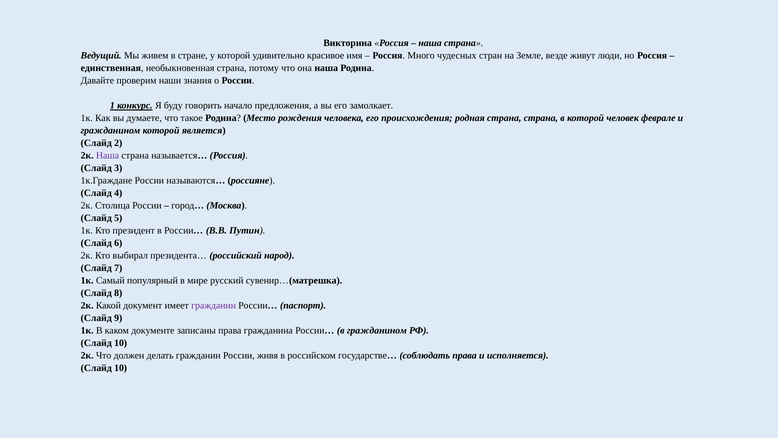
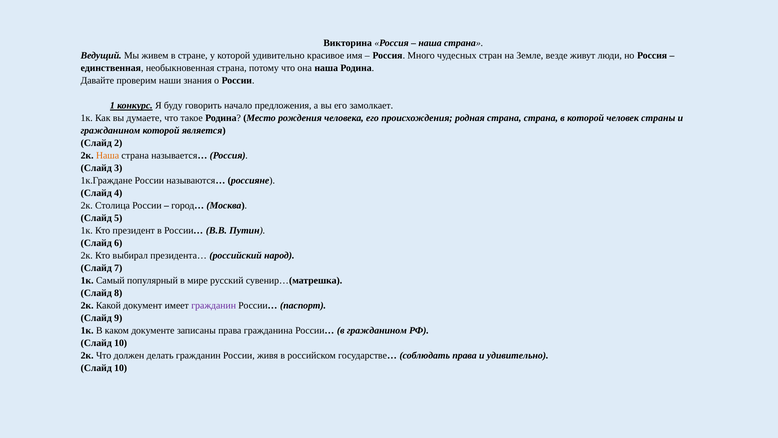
феврале: феврале -> страны (658, 118)
Наша colour: purple -> orange (108, 155)
и исполняется: исполняется -> удивительно (518, 355)
